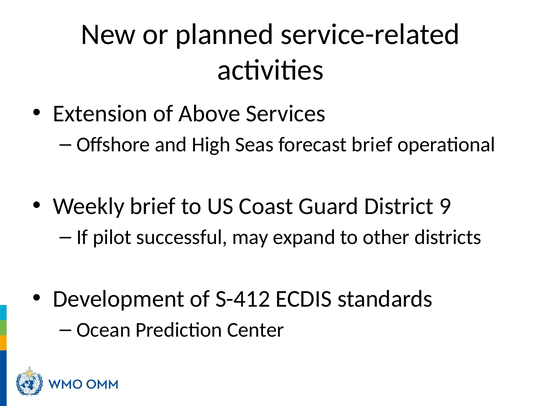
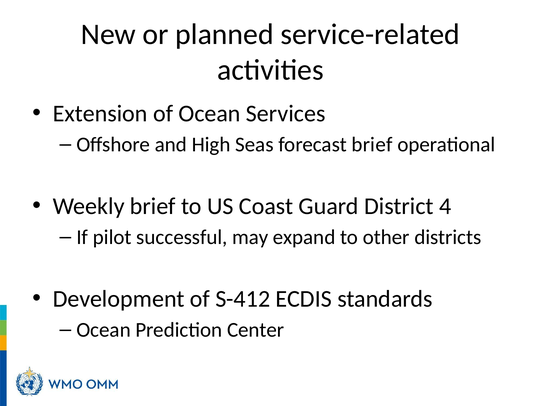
of Above: Above -> Ocean (210, 113)
9: 9 -> 4 (445, 206)
